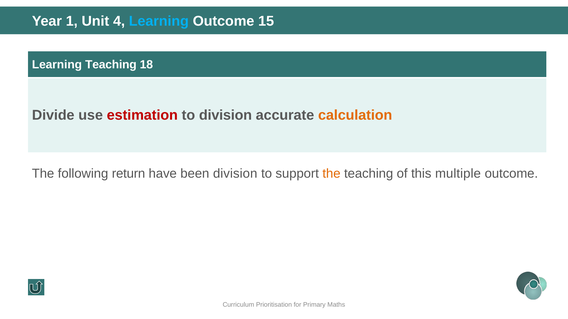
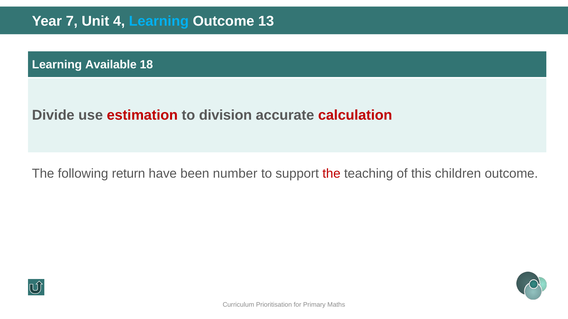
1: 1 -> 7 (72, 21)
15: 15 -> 13 (266, 21)
Learning Teaching: Teaching -> Available (111, 65)
calculation colour: orange -> red (355, 115)
been division: division -> number (235, 174)
the colour: orange -> red (331, 174)
multiple: multiple -> children (458, 174)
